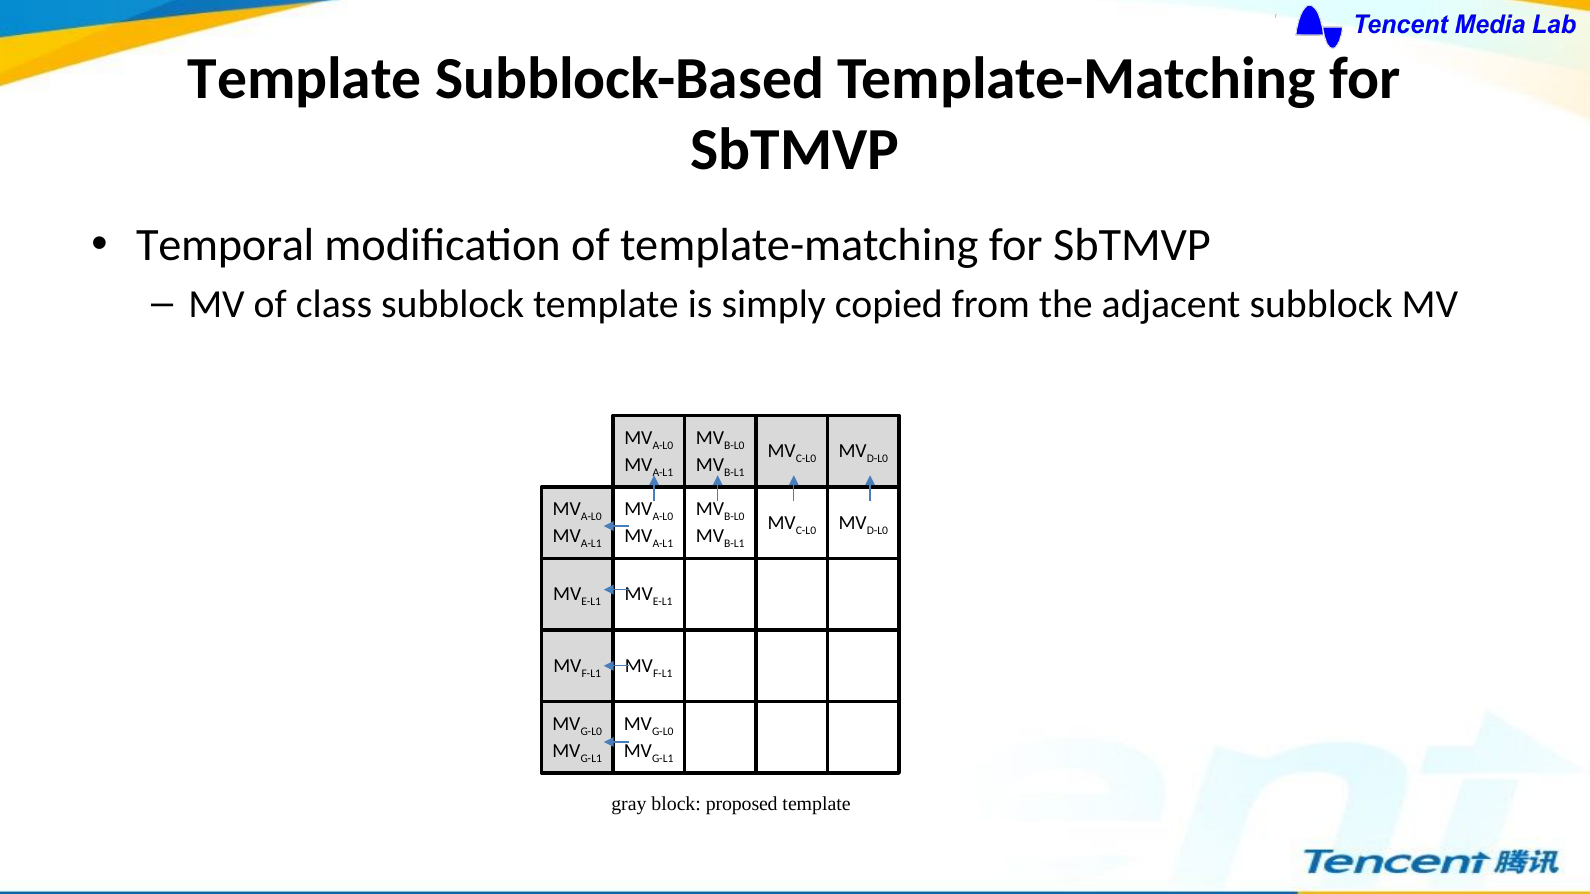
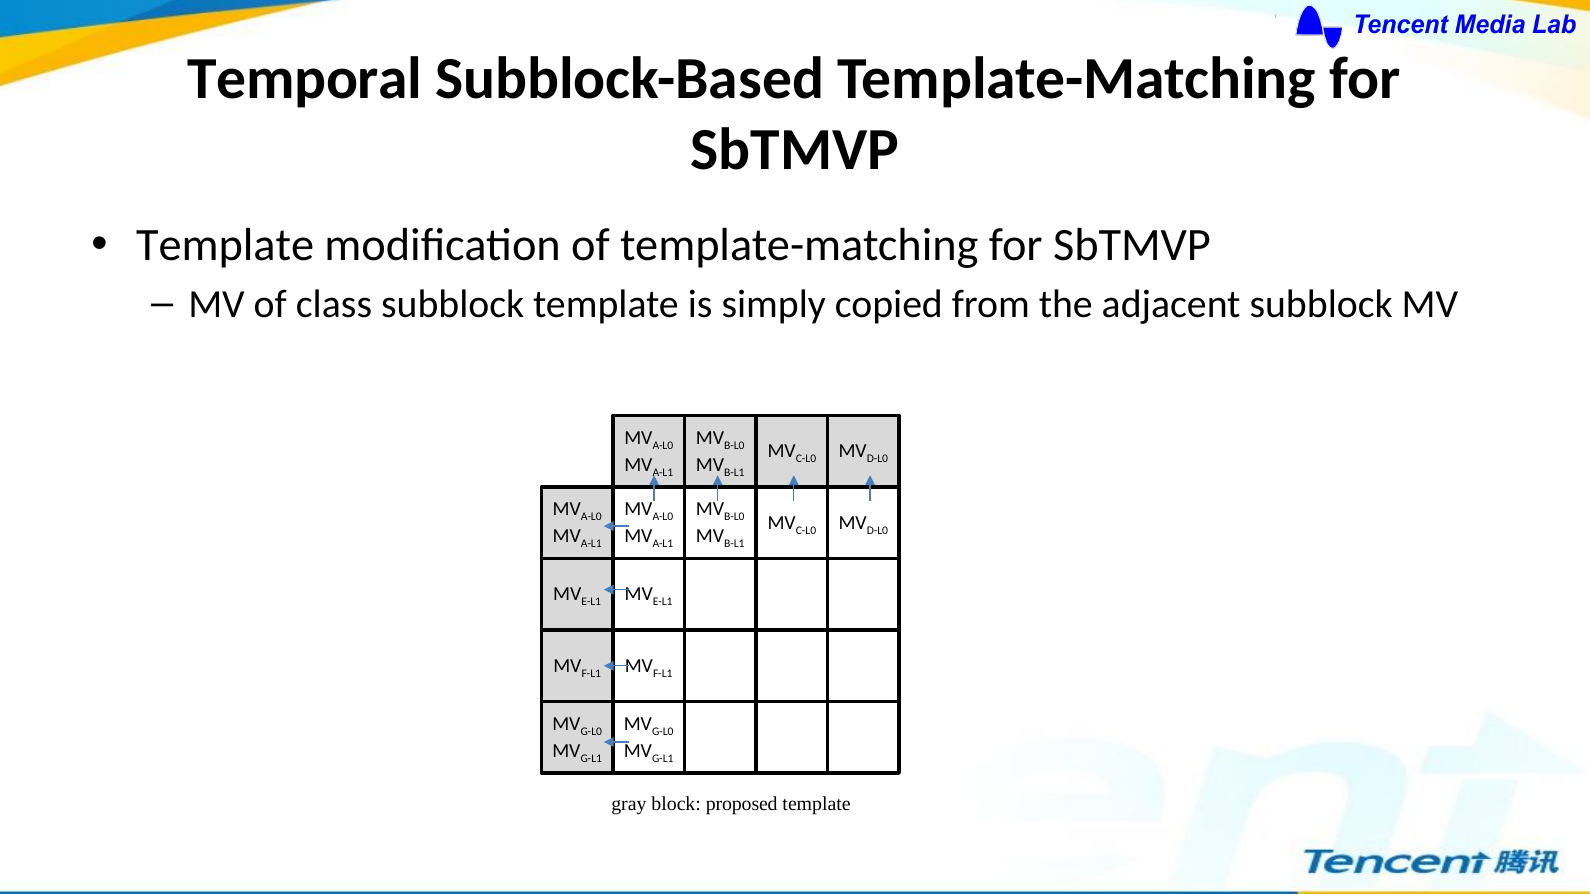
Template: Template -> Temporal (305, 79)
Temporal: Temporal -> Template (225, 246)
